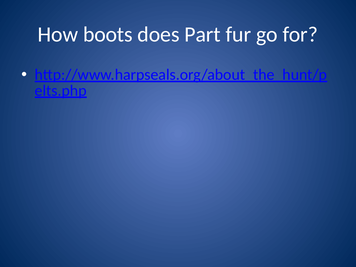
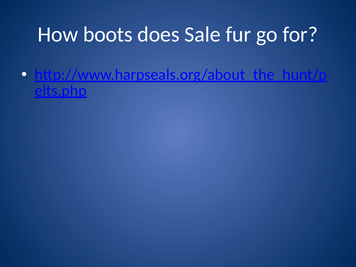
Part: Part -> Sale (203, 34)
